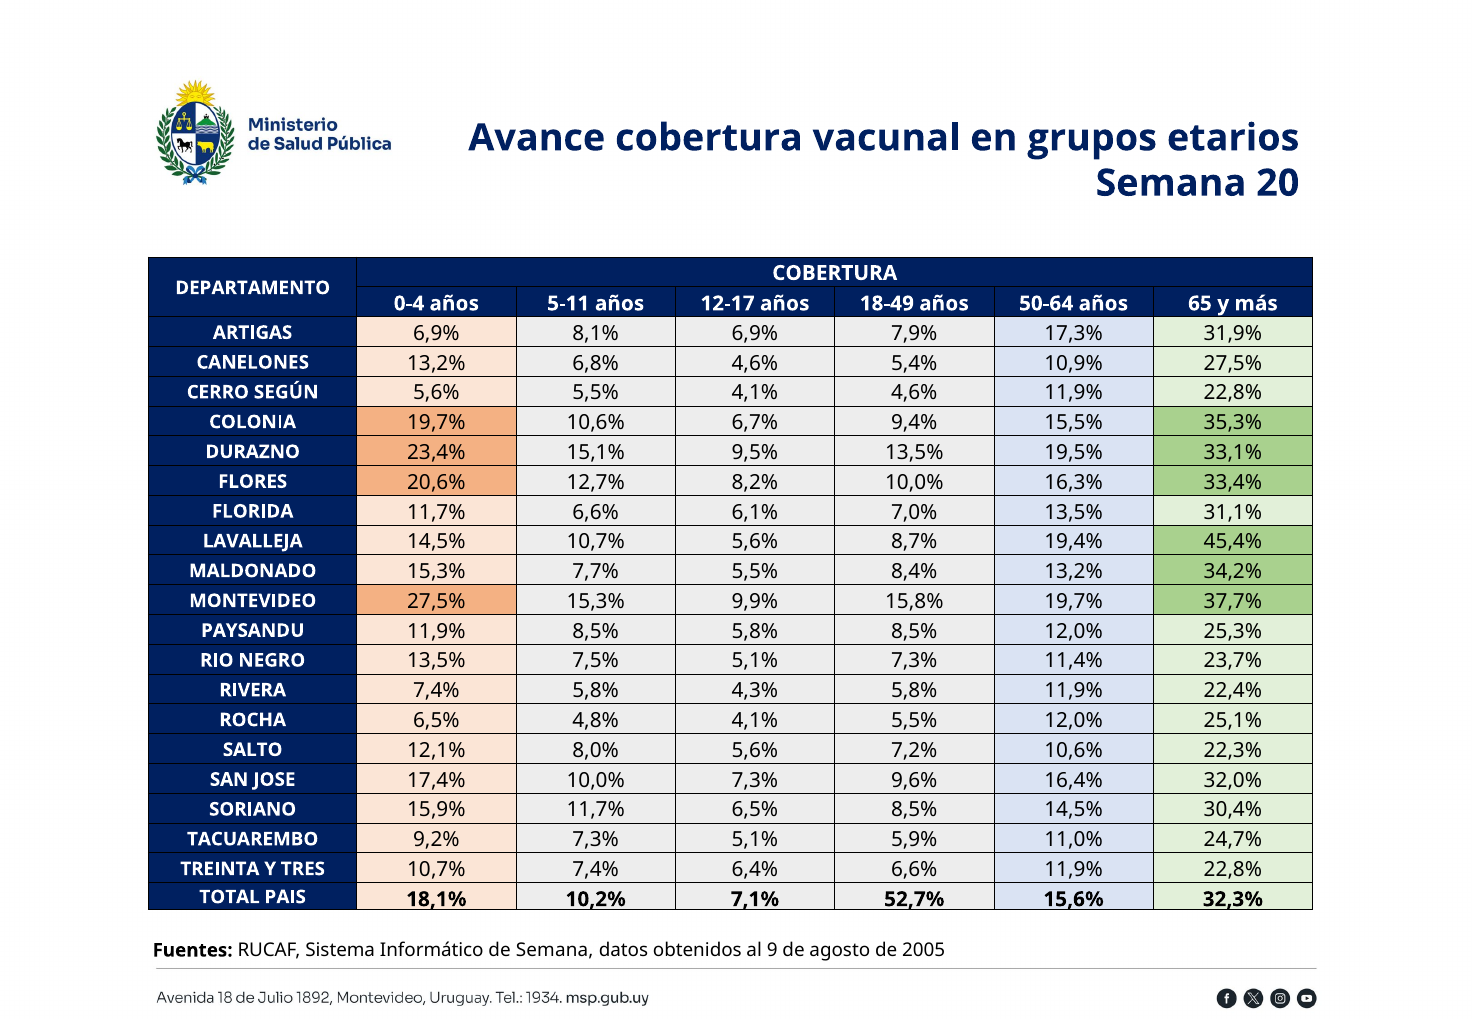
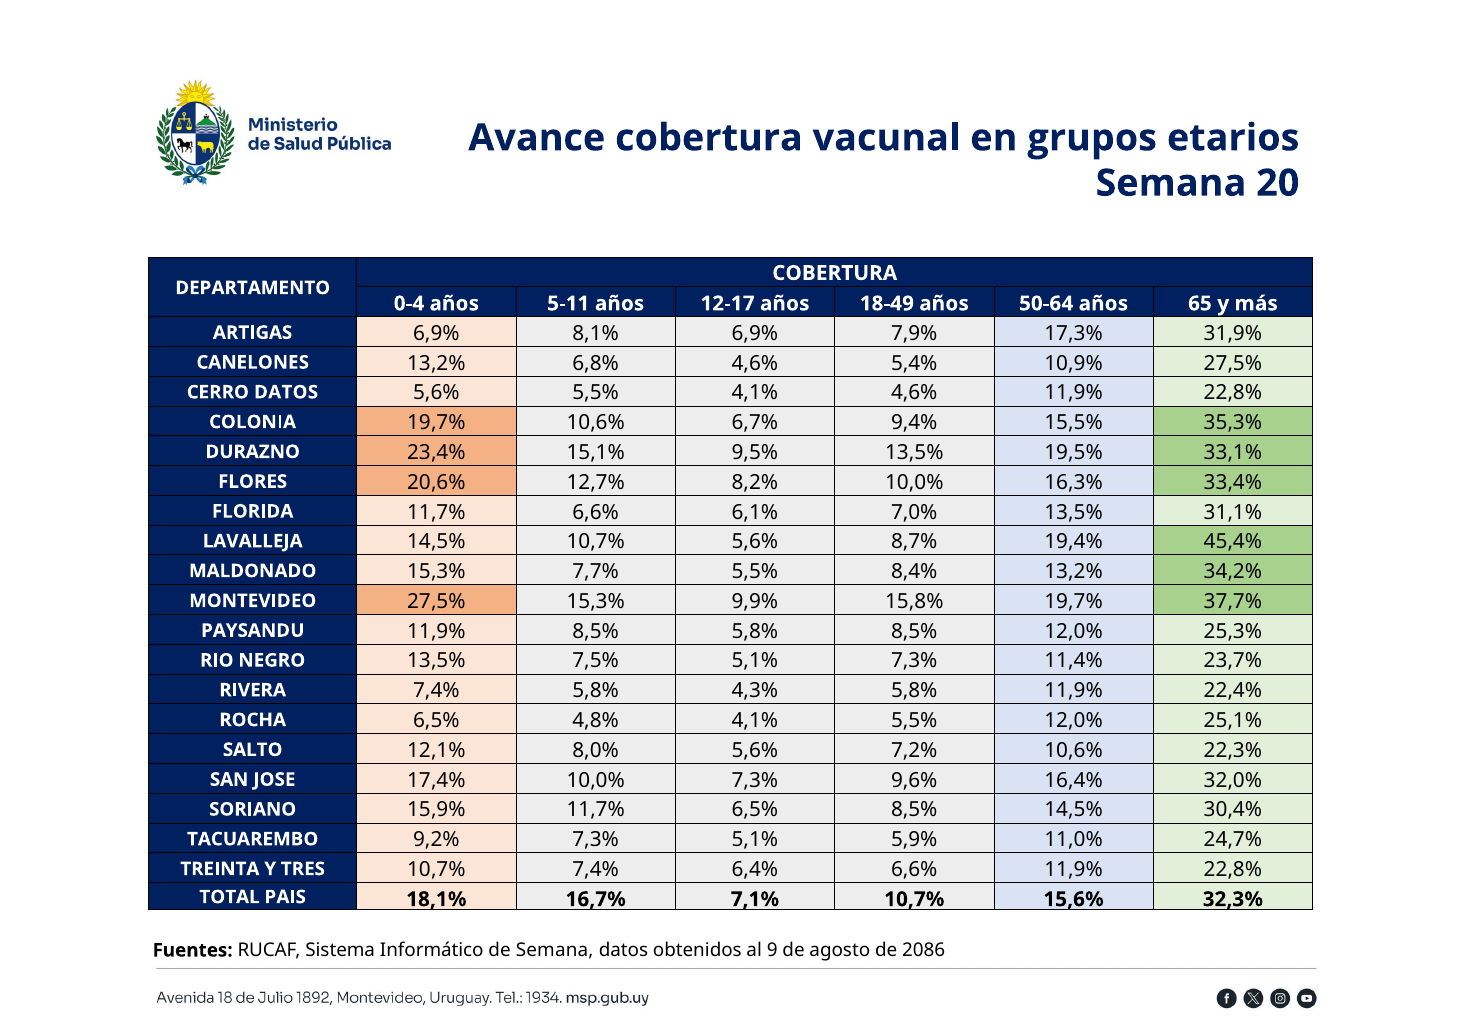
CERRO SEGÚN: SEGÚN -> DATOS (286, 392)
10,2%: 10,2% -> 16,7% (596, 900)
7,1% 52,7%: 52,7% -> 10,7% (914, 900)
2005: 2005 -> 2086 (924, 951)
